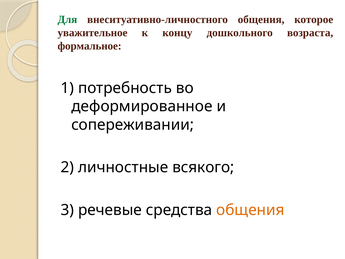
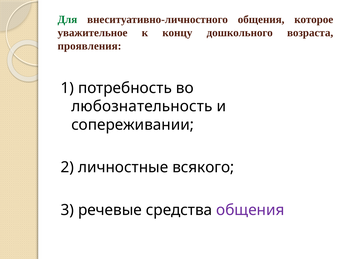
формальное: формальное -> проявления (89, 46)
деформированное: деформированное -> любознательность (142, 106)
общения colour: orange -> purple (250, 210)
